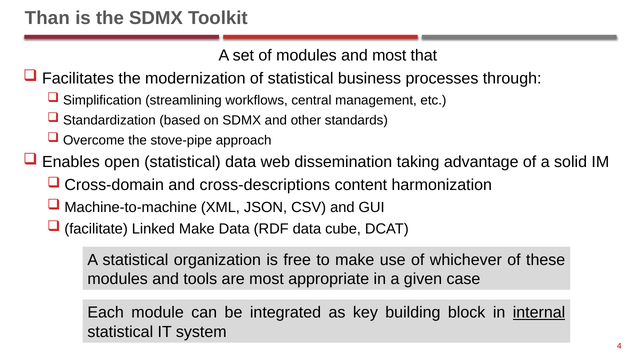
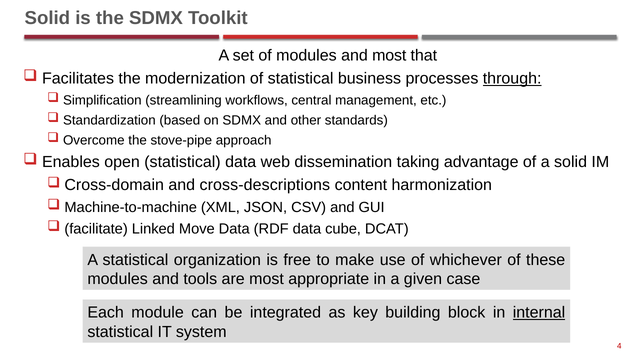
Than: Than -> Solid (47, 18)
through underline: none -> present (512, 79)
Linked Make: Make -> Move (197, 229)
